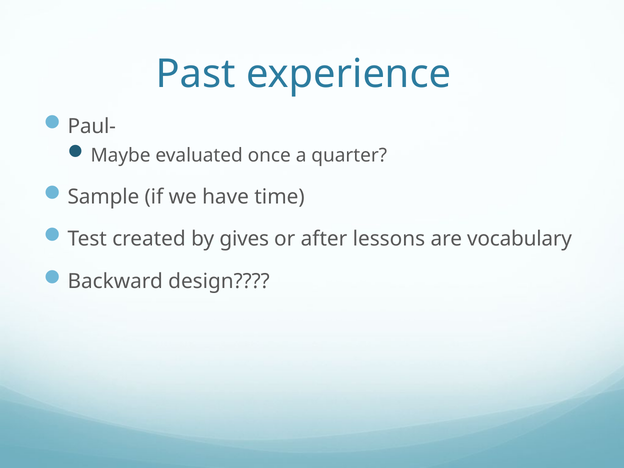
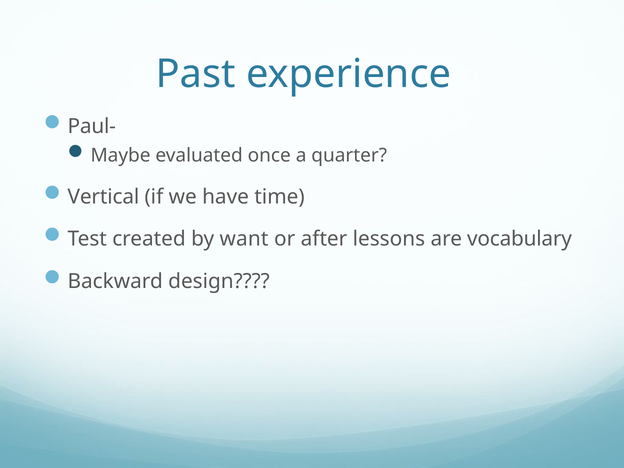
Sample: Sample -> Vertical (103, 197)
gives: gives -> want (244, 239)
